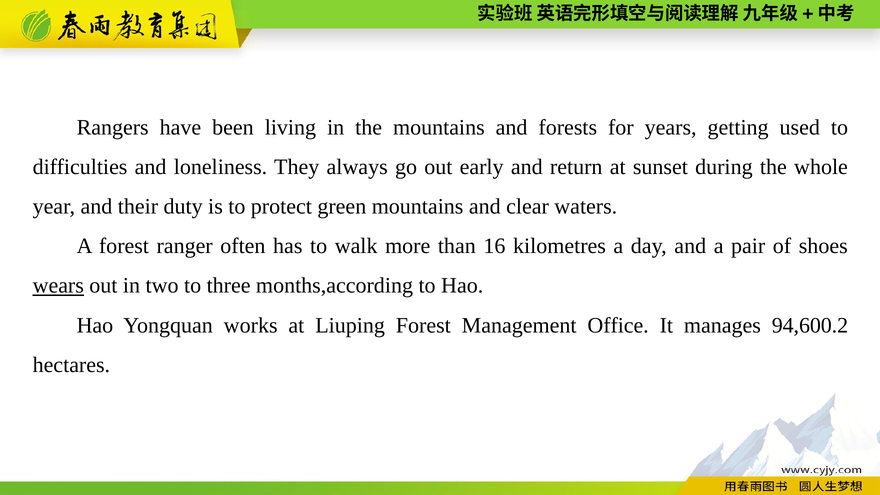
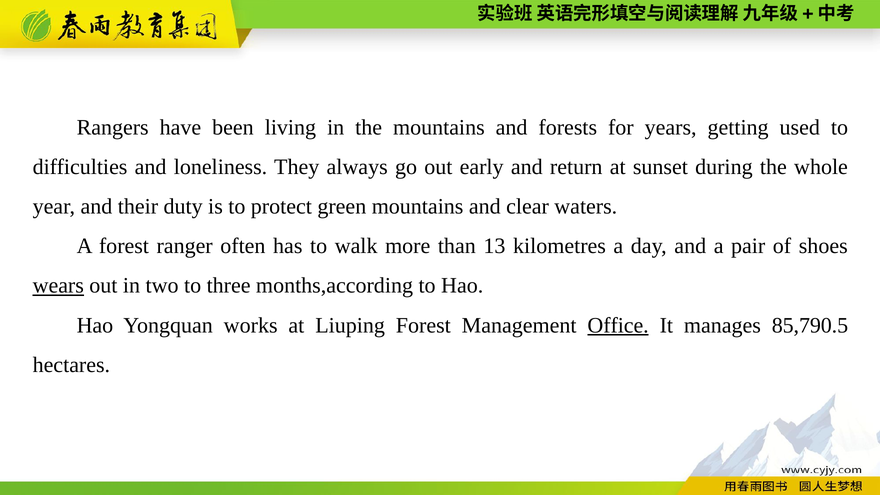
16: 16 -> 13 (494, 246)
Office underline: none -> present (618, 325)
94,600.2: 94,600.2 -> 85,790.5 (810, 325)
